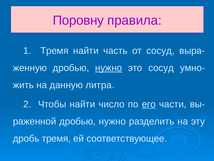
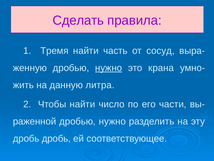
Поровну: Поровну -> Сделать (78, 20)
это сосуд: сосуд -> крана (161, 68)
его underline: present -> none (149, 104)
дробь тремя: тремя -> дробь (56, 138)
